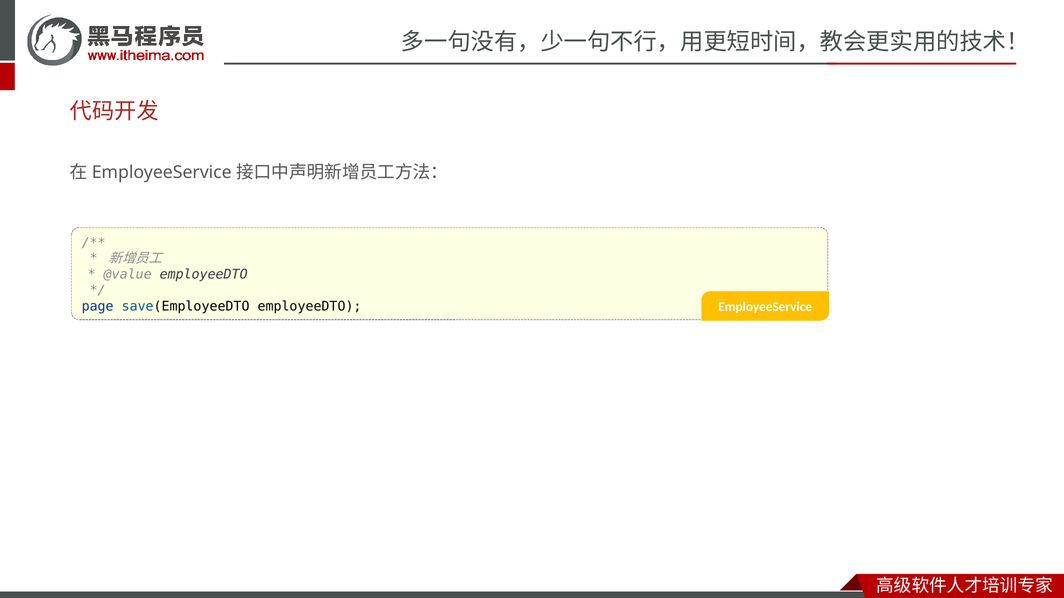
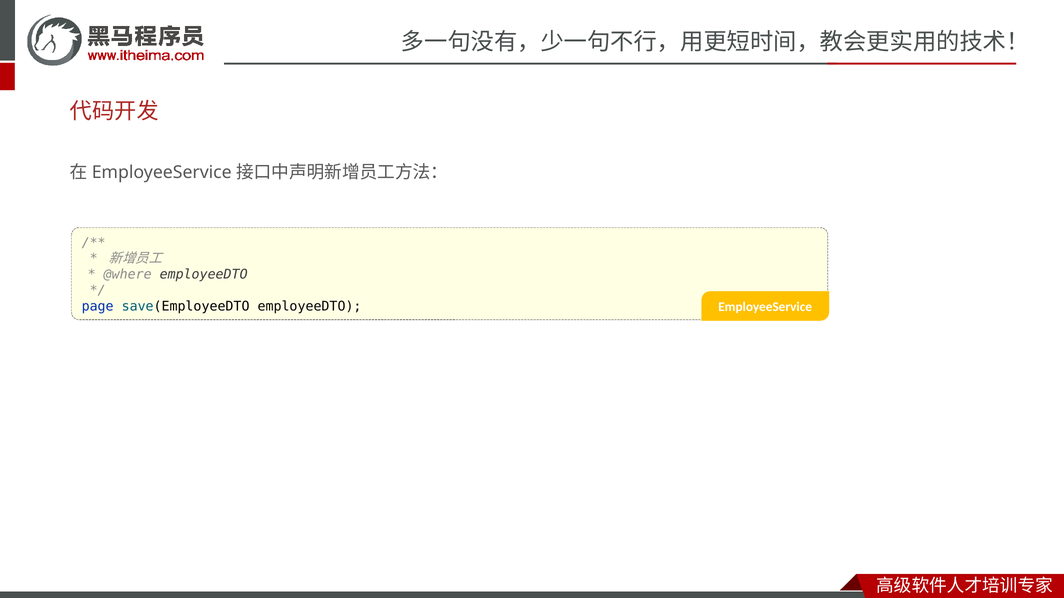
@value: @value -> @where (128, 275)
